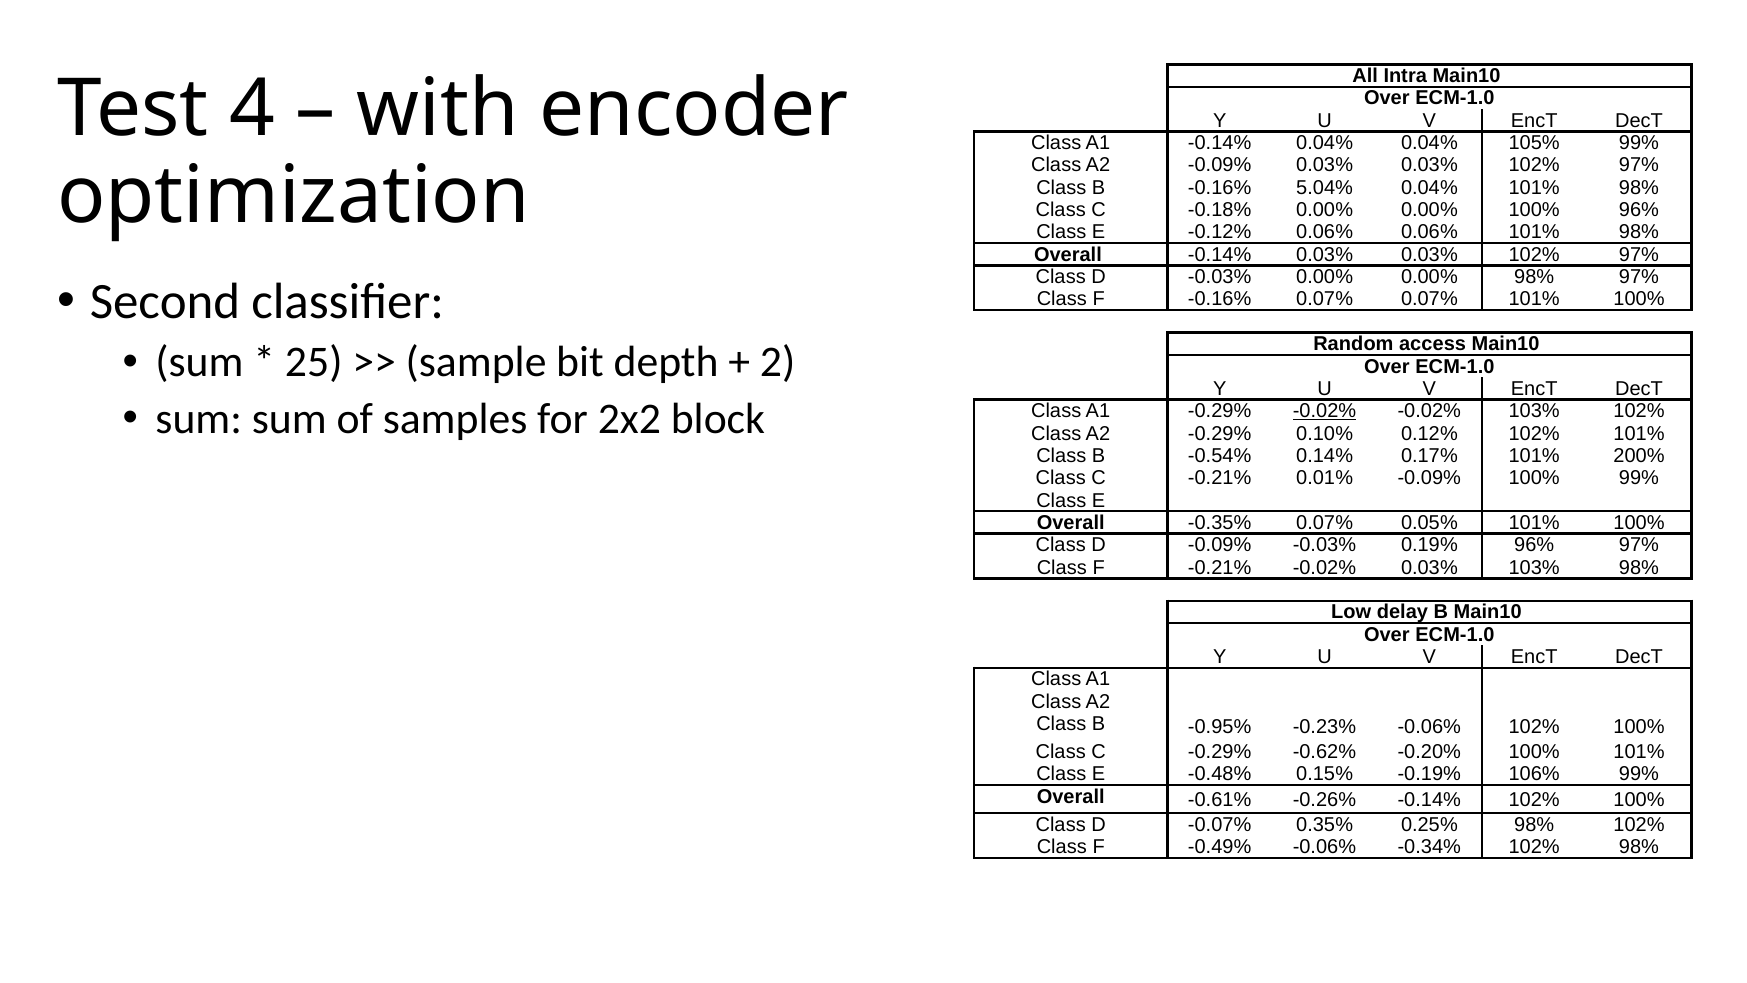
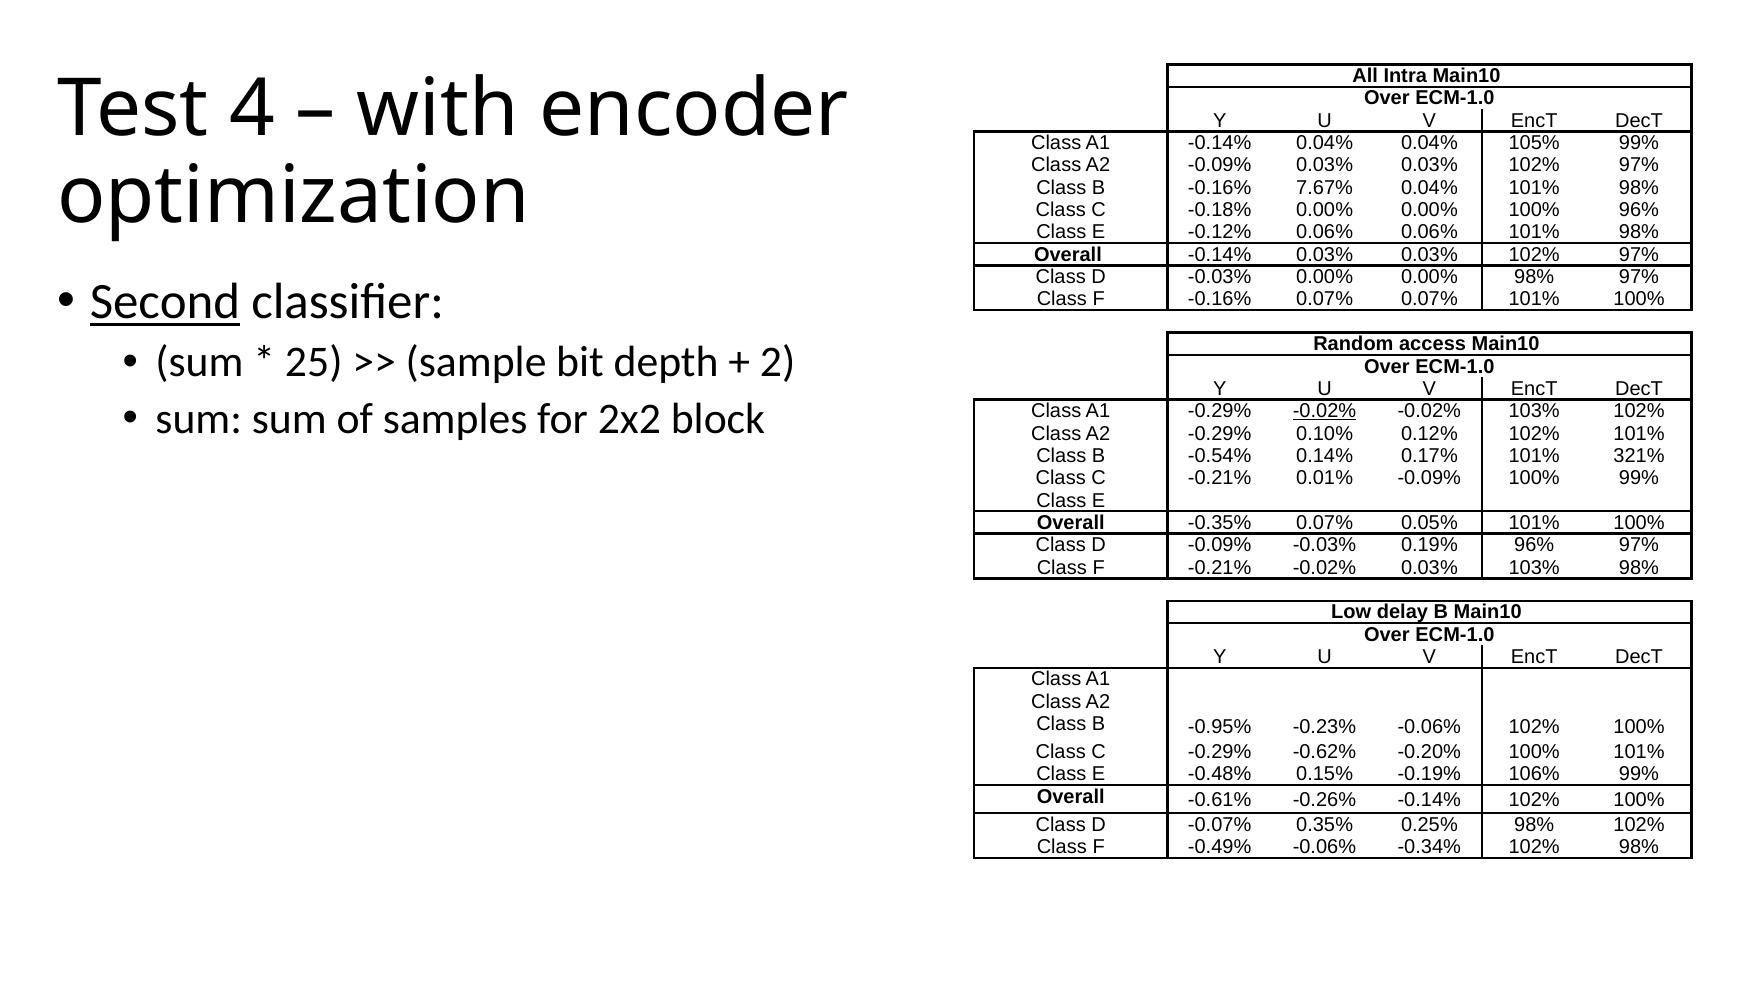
5.04%: 5.04% -> 7.67% (1325, 188)
Second underline: none -> present (165, 302)
200%: 200% -> 321% (1639, 456)
